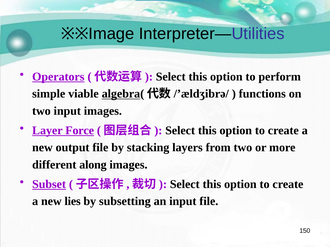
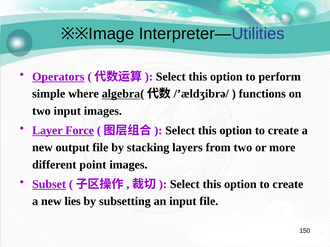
viable: viable -> where (84, 94)
along: along -> point (93, 165)
